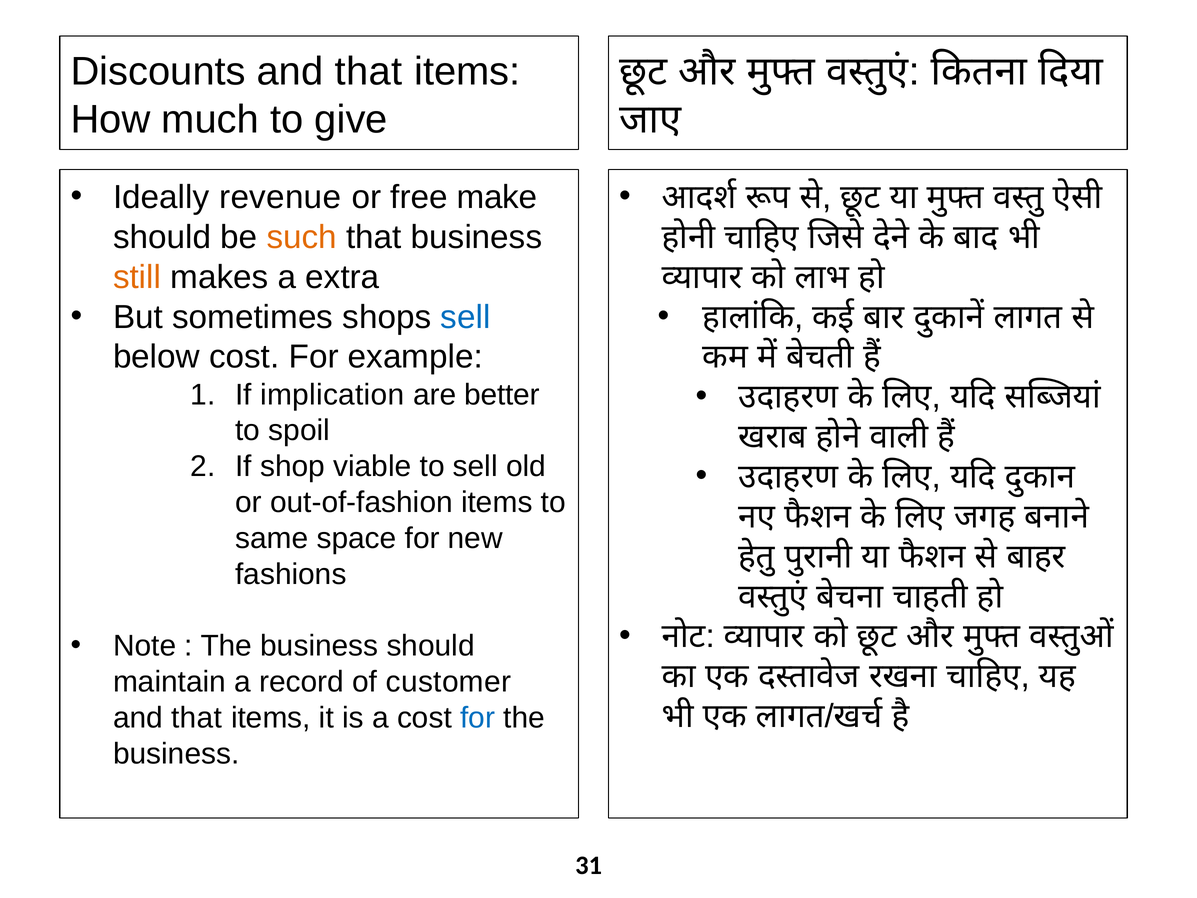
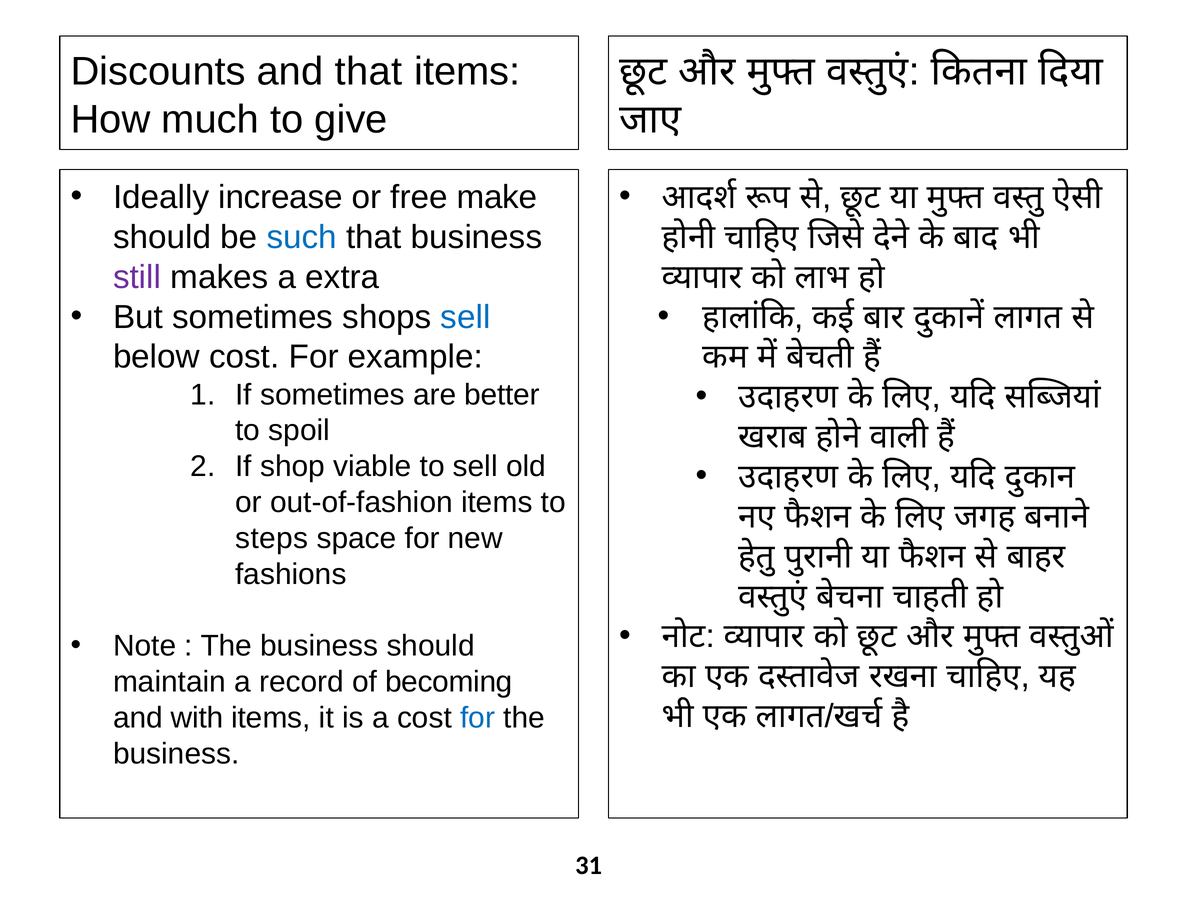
revenue: revenue -> increase (281, 197)
such colour: orange -> blue (302, 237)
still colour: orange -> purple (137, 277)
If implication: implication -> sometimes (332, 395)
same: same -> steps (272, 538)
customer: customer -> becoming (449, 682)
that: that -> with (197, 718)
